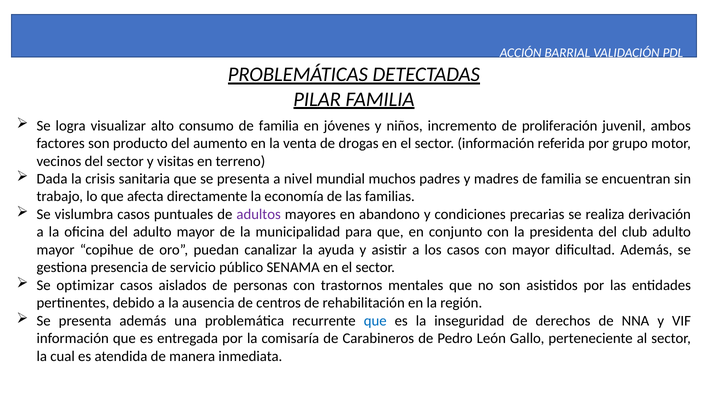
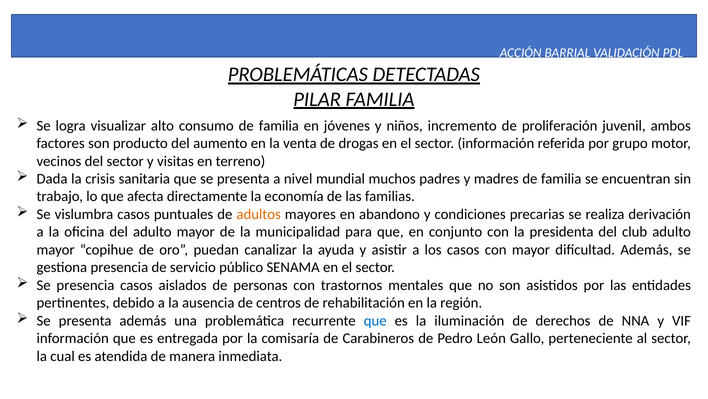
adultos colour: purple -> orange (259, 214)
Se optimizar: optimizar -> presencia (85, 285)
inseguridad: inseguridad -> iluminación (469, 320)
